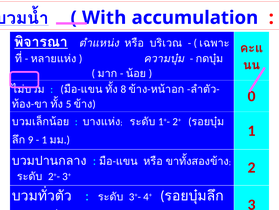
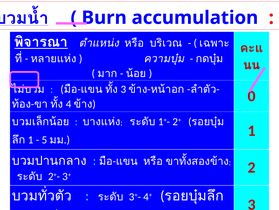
With: With -> Burn (104, 18)
8: 8 -> 3 (123, 89)
5: 5 -> 4 (69, 104)
9: 9 -> 1 (31, 139)
1: 1 -> 5 (44, 139)
